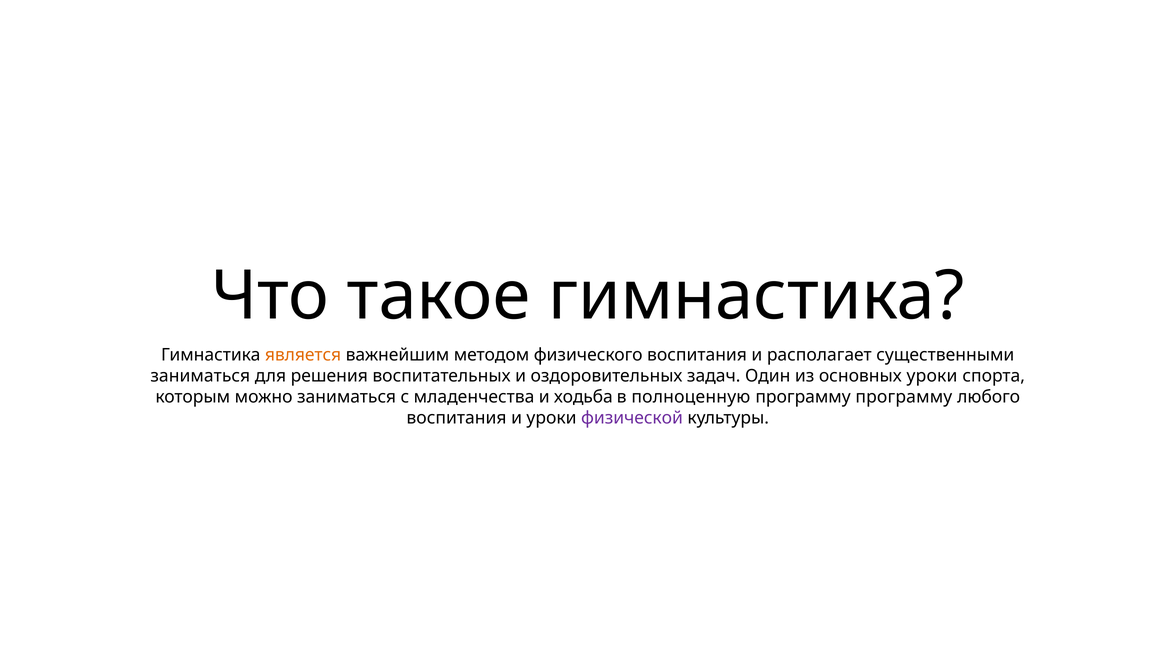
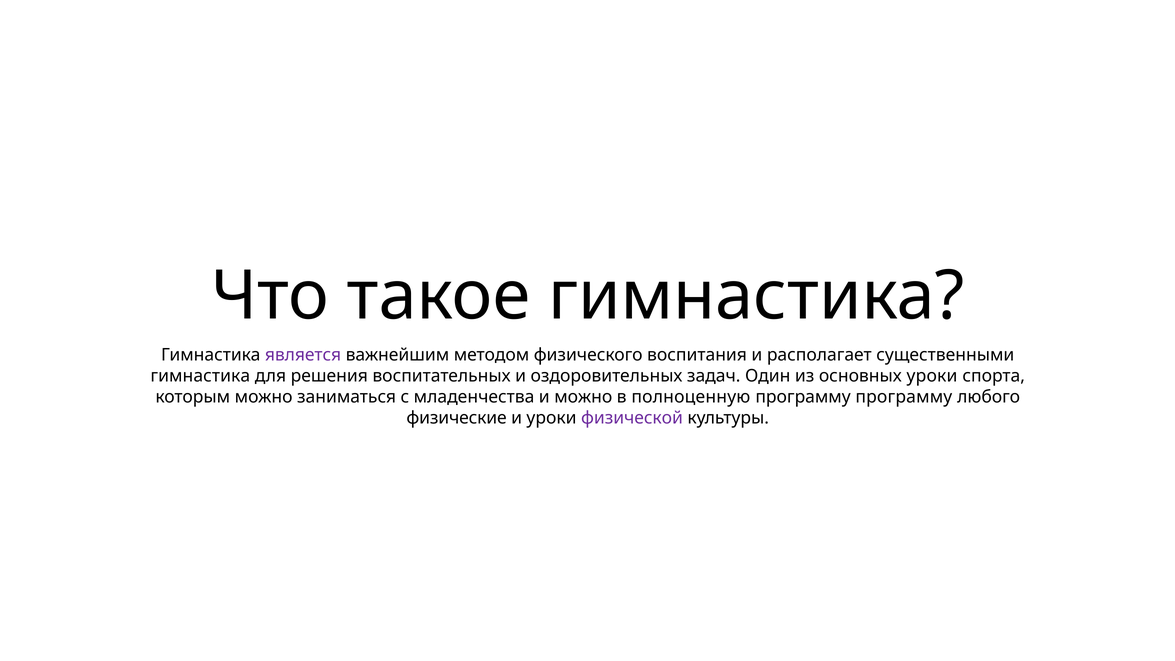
является colour: orange -> purple (303, 355)
заниматься: заниматься -> гимнастика (200, 376)
и ходьба: ходьба -> можно (583, 397)
воспитания: воспитания -> физические (457, 418)
